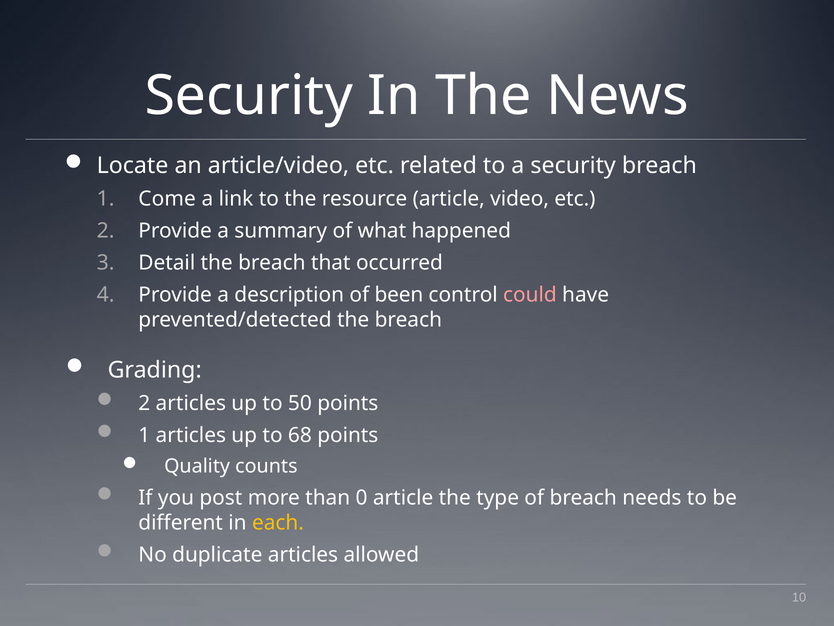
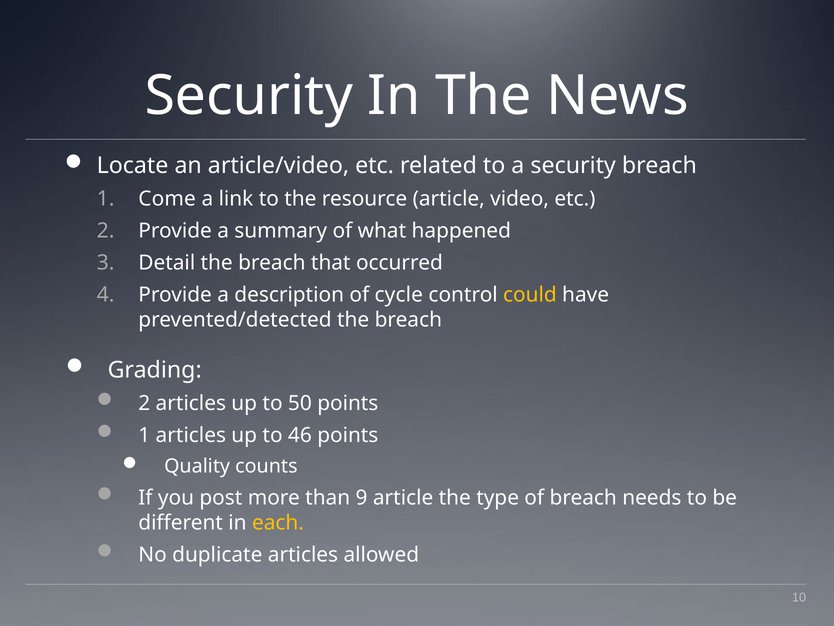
been: been -> cycle (399, 295)
could colour: pink -> yellow (530, 295)
68: 68 -> 46 (300, 435)
0: 0 -> 9 (362, 497)
